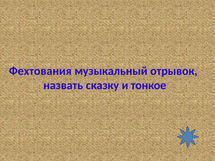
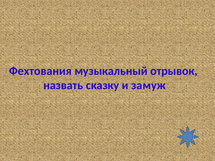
тонкое: тонкое -> замуж (148, 85)
